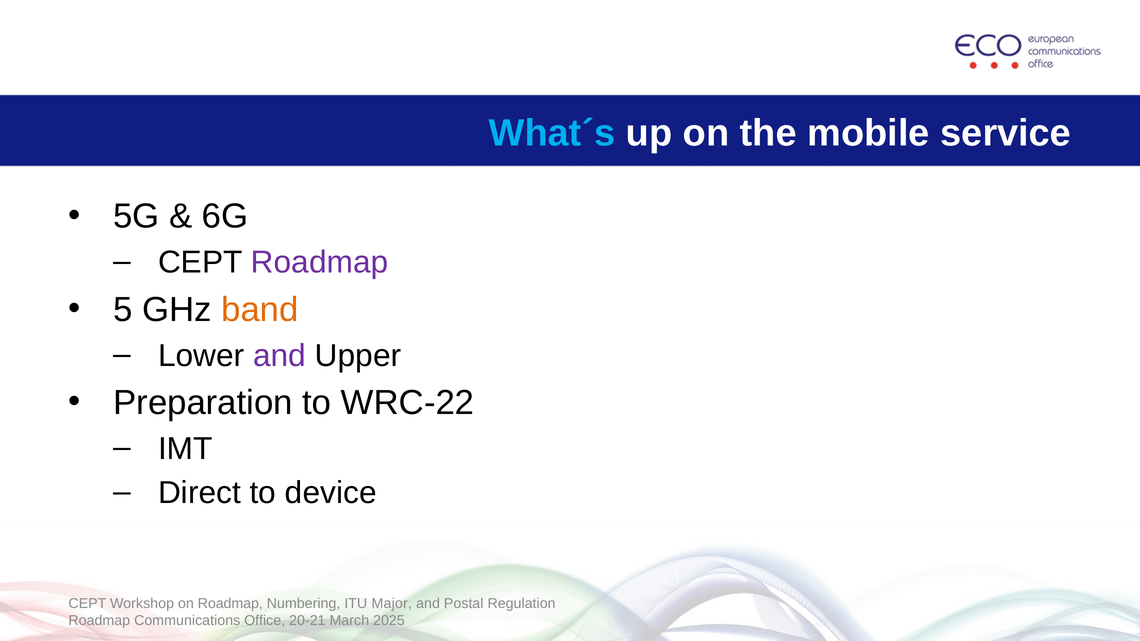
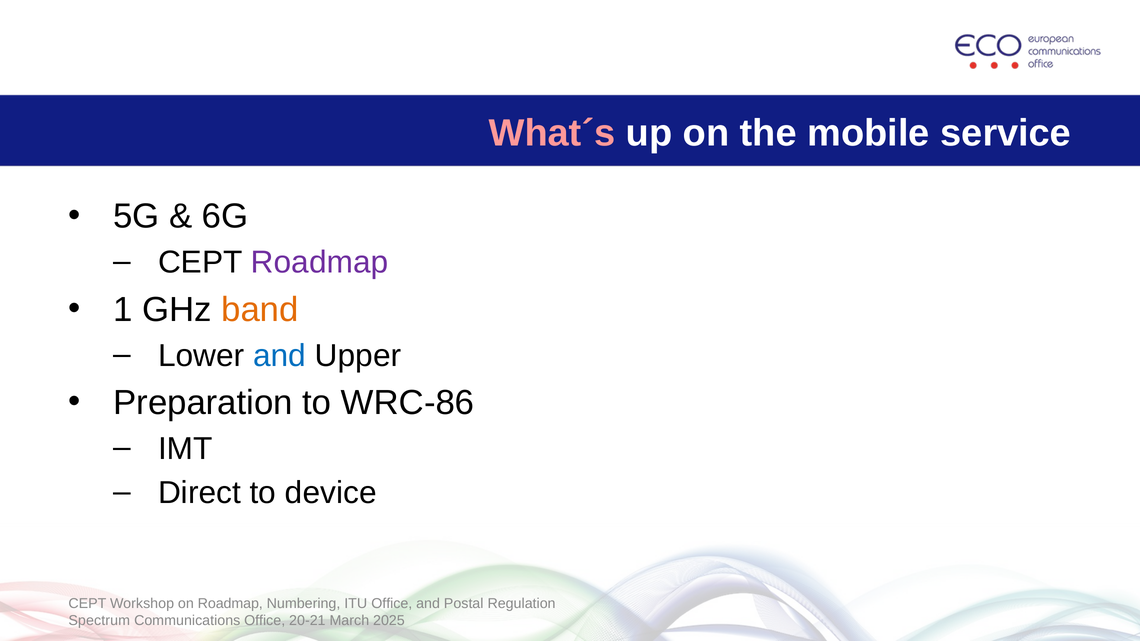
What´s colour: light blue -> pink (552, 133)
5: 5 -> 1 (123, 310)
and colour: purple -> blue (280, 356)
WRC-22: WRC-22 -> WRC-86 (408, 403)
ITU Major: Major -> Office (392, 604)
Roadmap: Roadmap -> Spectrum (99, 621)
